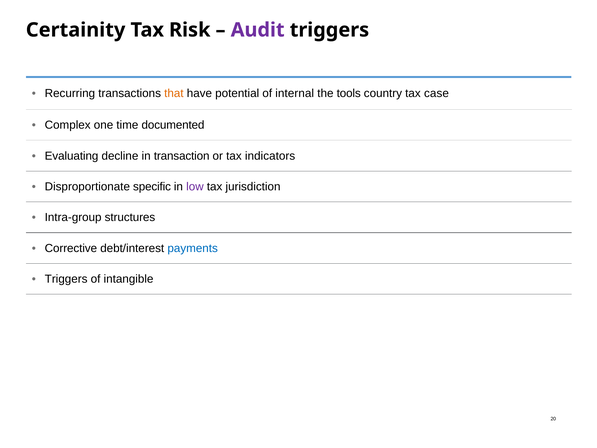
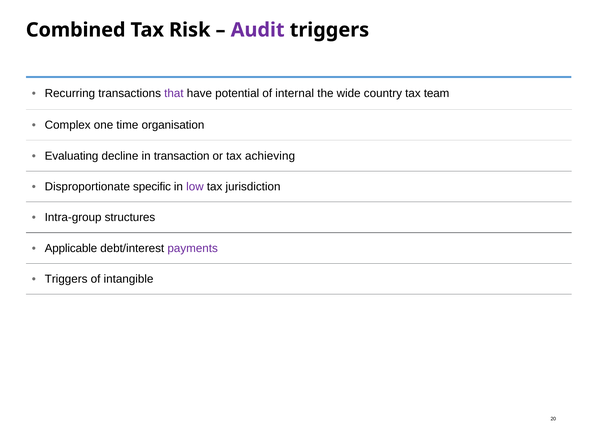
Certainity: Certainity -> Combined (76, 30)
that colour: orange -> purple (174, 93)
tools: tools -> wide (349, 93)
case: case -> team (437, 93)
documented: documented -> organisation (173, 125)
indicators: indicators -> achieving (270, 156)
Corrective: Corrective -> Applicable (71, 248)
payments colour: blue -> purple (193, 248)
